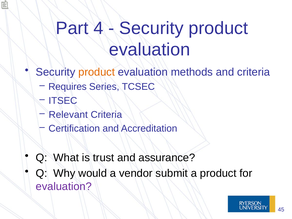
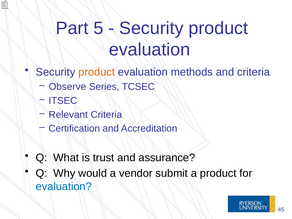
4: 4 -> 5 (98, 28)
Requires: Requires -> Observe (67, 87)
evaluation colour: purple -> blue (64, 186)
